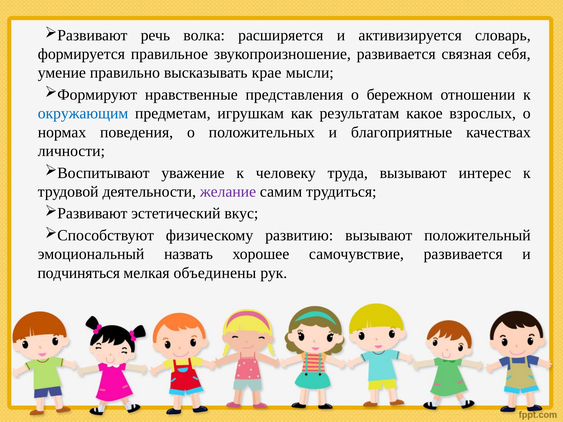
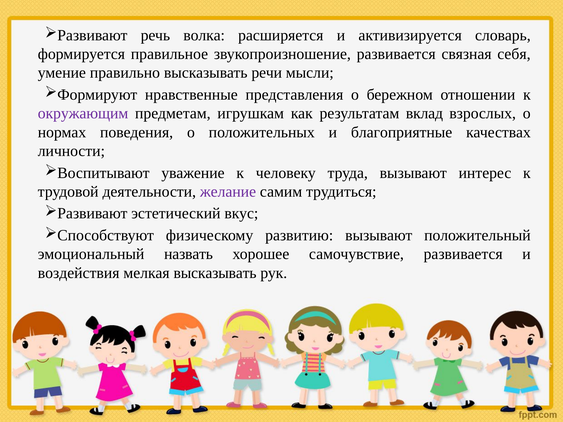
крае: крае -> речи (267, 73)
окружающим colour: blue -> purple (83, 114)
какое: какое -> вклад (424, 114)
подчиняться: подчиняться -> воздействия (79, 273)
мелкая объединены: объединены -> высказывать (215, 273)
